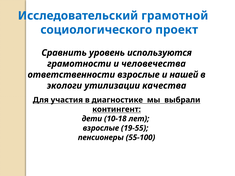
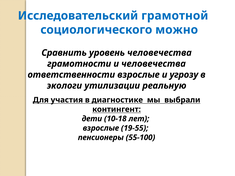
проект: проект -> можно (177, 30)
уровень используются: используются -> человечества (159, 53)
нашей: нашей -> угрозу (184, 75)
качества: качества -> реальную (164, 86)
